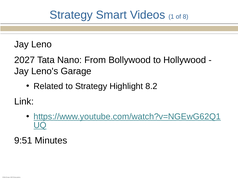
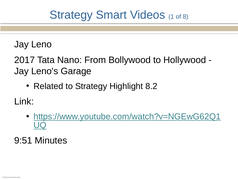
2027: 2027 -> 2017 (25, 60)
